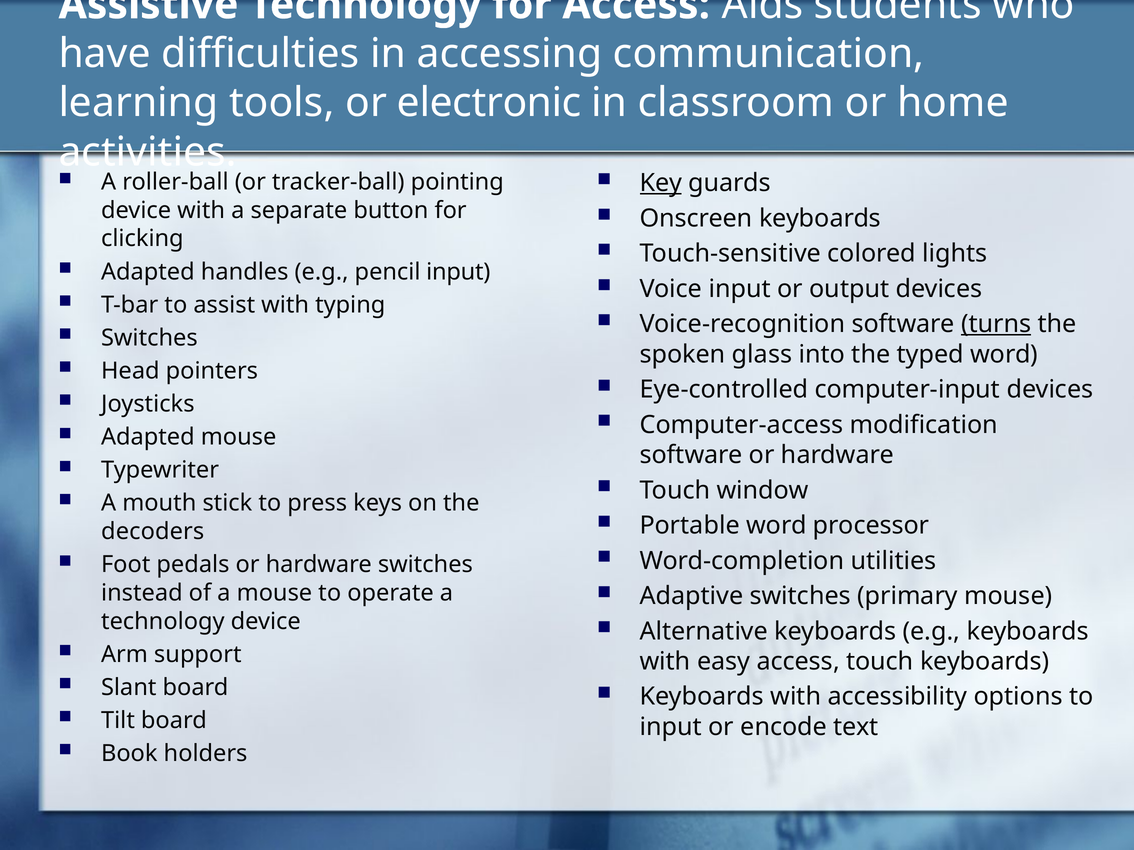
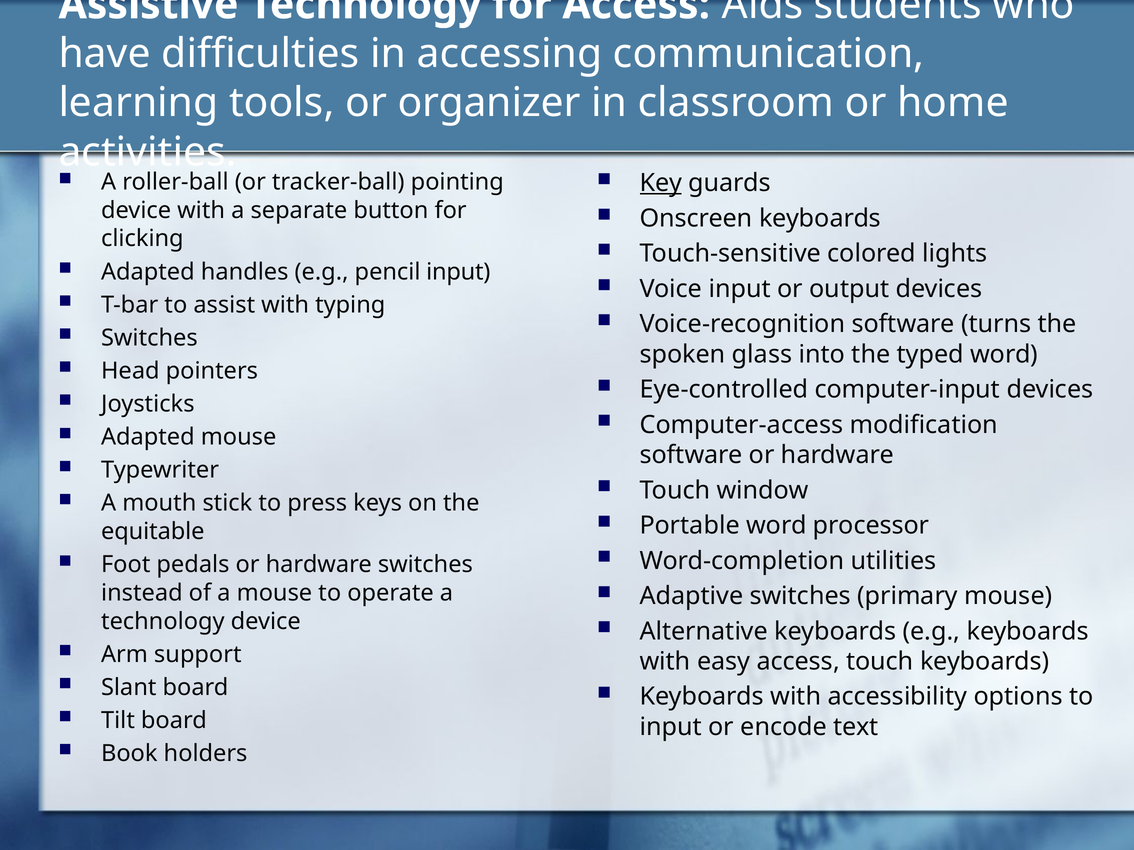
electronic: electronic -> organizer (489, 103)
turns underline: present -> none (996, 324)
decoders: decoders -> equitable (153, 532)
